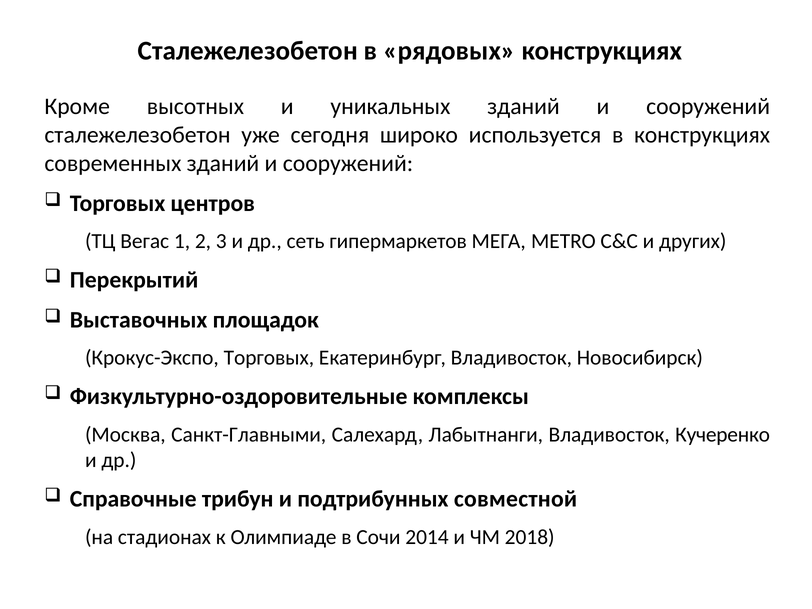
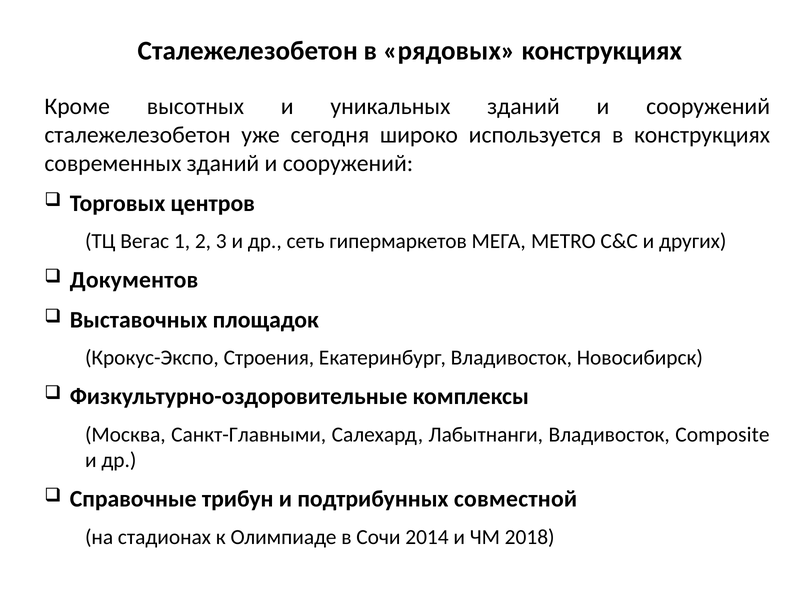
Перекрытий: Перекрытий -> Документов (134, 280)
Крокус-Экспо Торговых: Торговых -> Строения (269, 358)
Кучеренко: Кучеренко -> Composite (722, 435)
